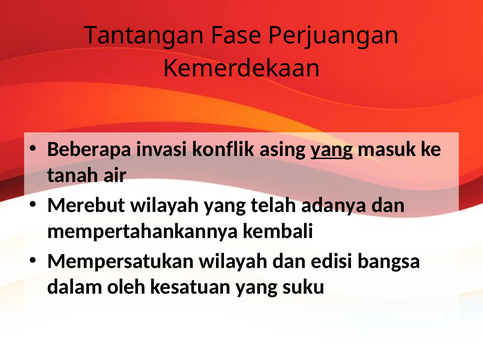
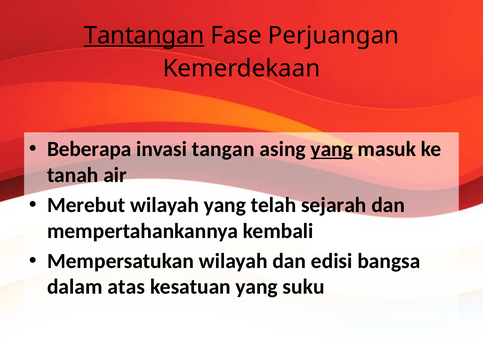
Tantangan underline: none -> present (144, 36)
konflik: konflik -> tangan (223, 149)
adanya: adanya -> sejarah (334, 205)
oleh: oleh -> atas (126, 286)
